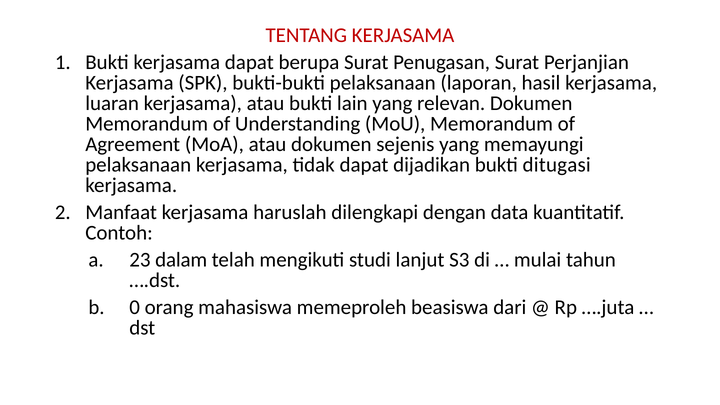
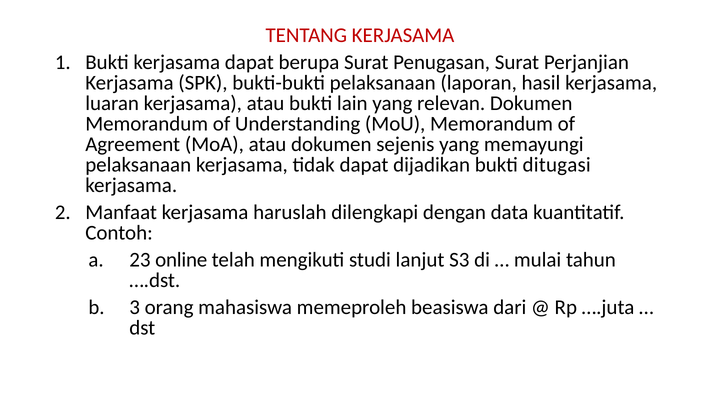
dalam: dalam -> online (181, 260)
0: 0 -> 3 (135, 308)
